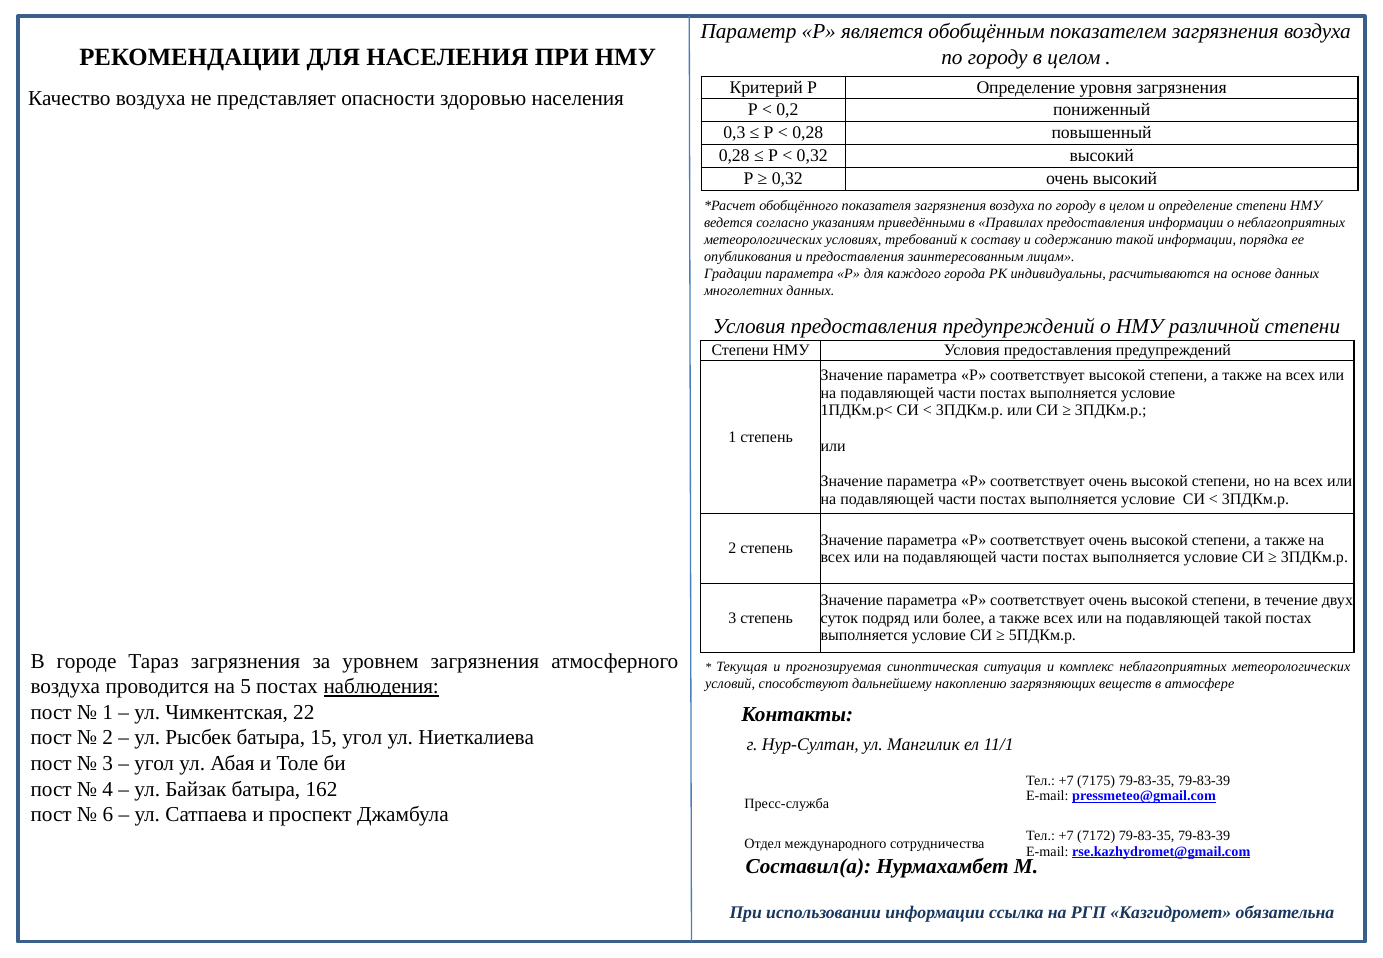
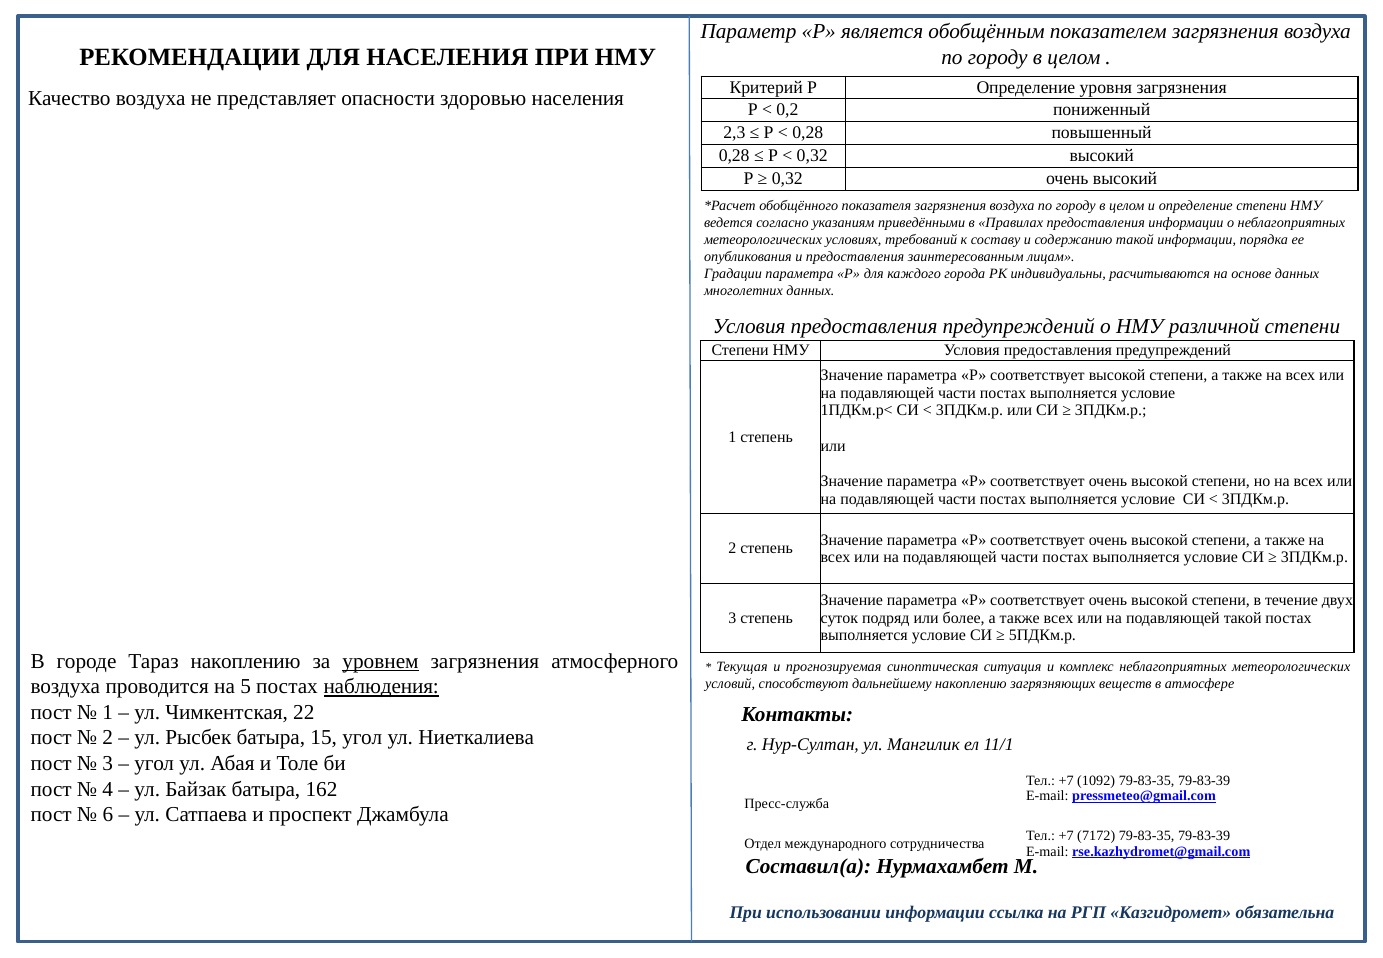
0,3: 0,3 -> 2,3 (734, 133)
Тараз загрязнения: загрязнения -> накоплению (246, 661)
уровнем underline: none -> present (380, 661)
7175: 7175 -> 1092 (1096, 780)
